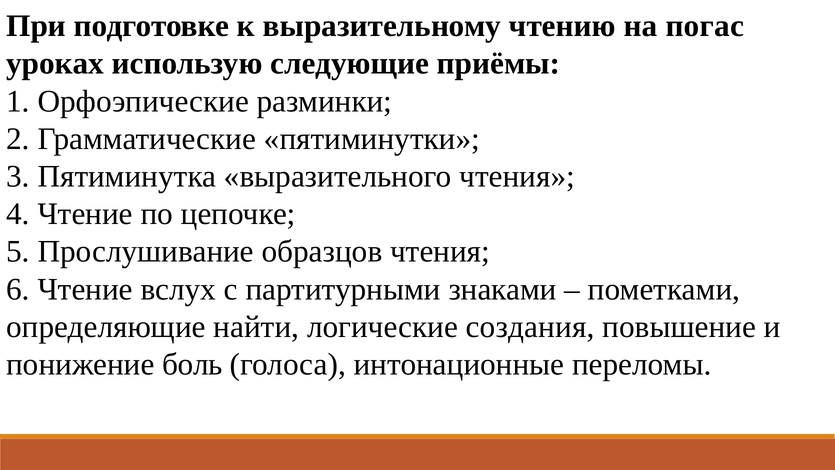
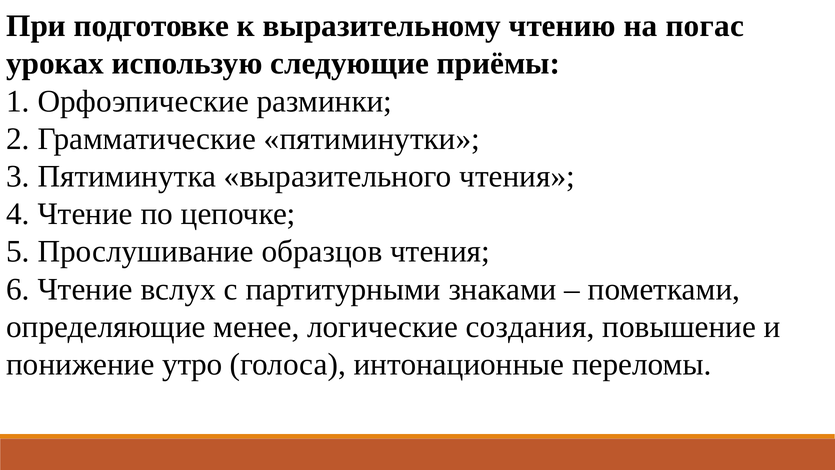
найти: найти -> менее (256, 327)
боль: боль -> утро (192, 364)
